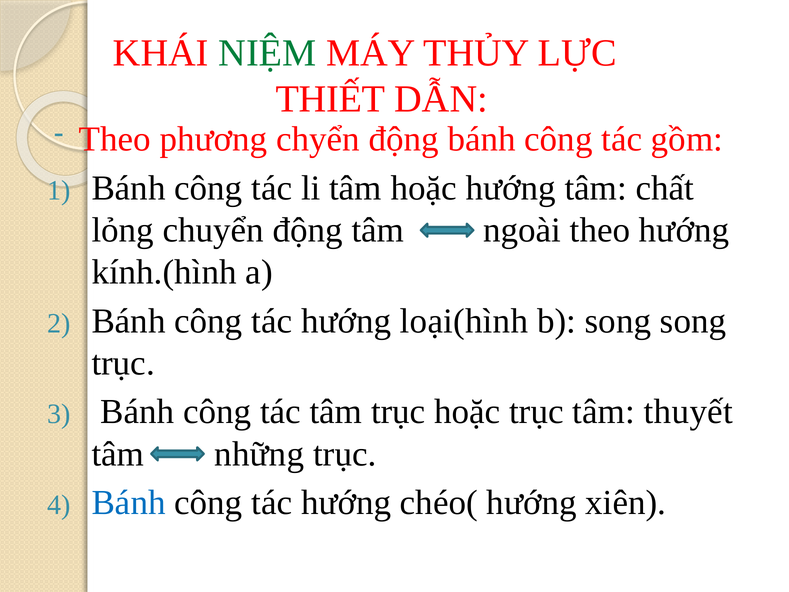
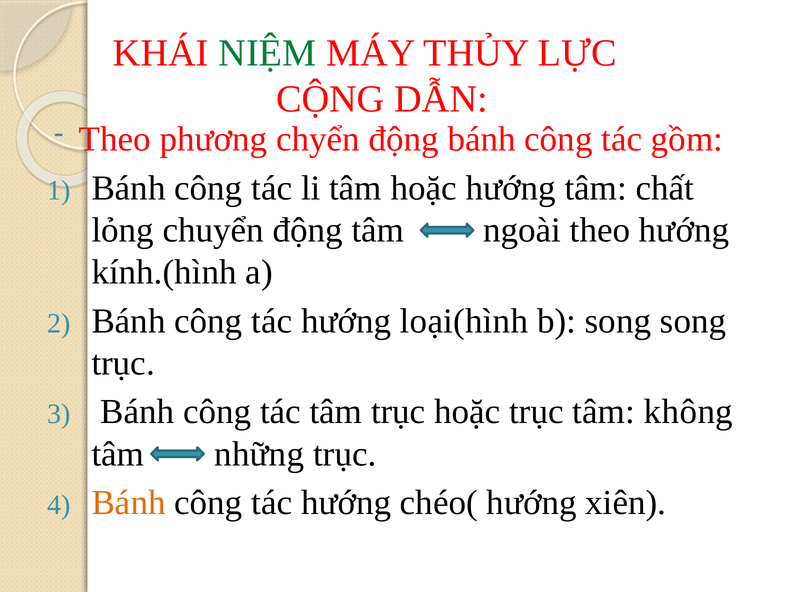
THIẾT: THIẾT -> CỘNG (330, 99)
thuyết: thuyết -> không (688, 412)
Bánh colour: blue -> orange (129, 502)
